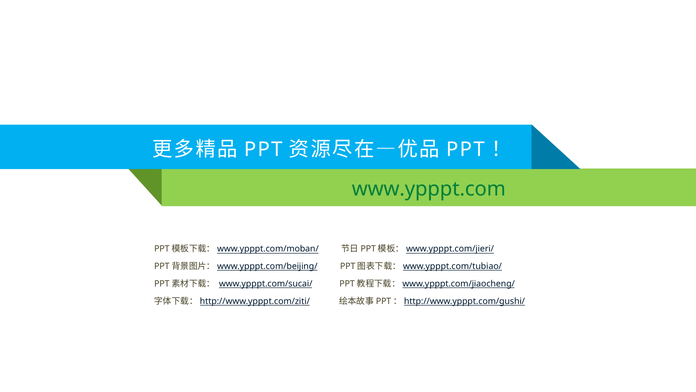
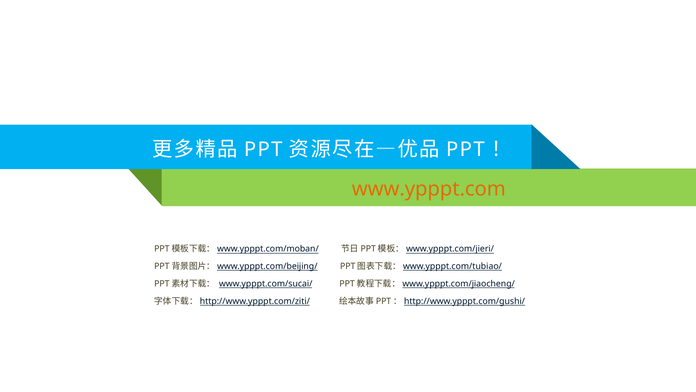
www.ypppt.com colour: green -> orange (429, 189)
